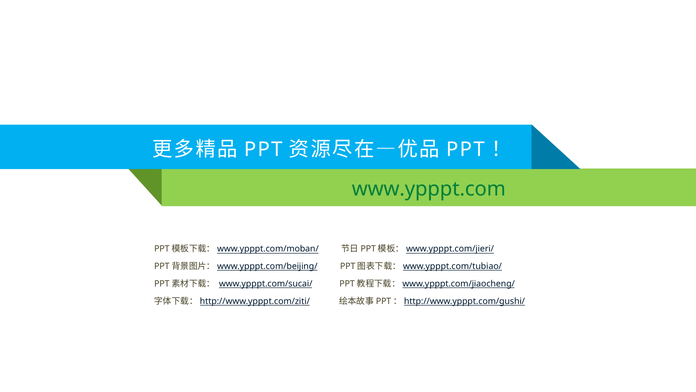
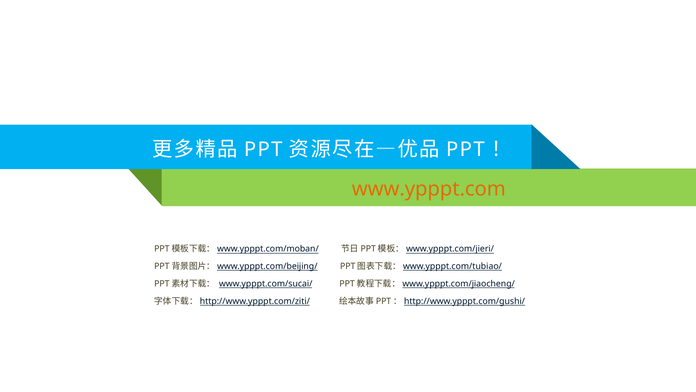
www.ypppt.com colour: green -> orange (429, 189)
